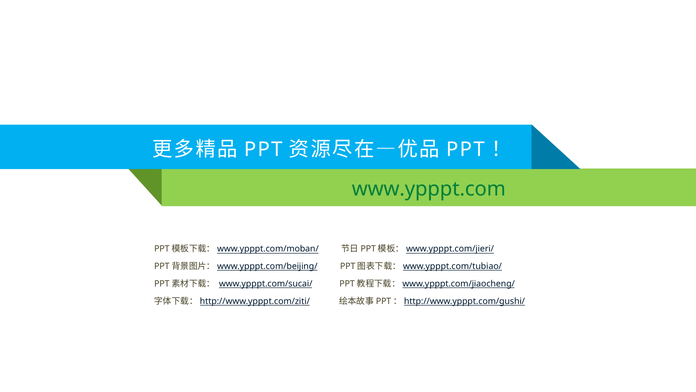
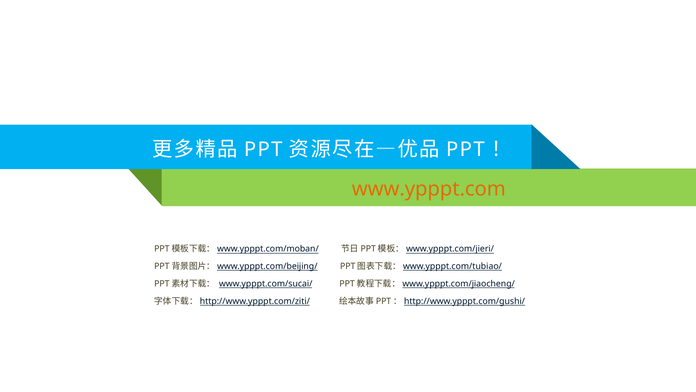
www.ypppt.com colour: green -> orange (429, 189)
